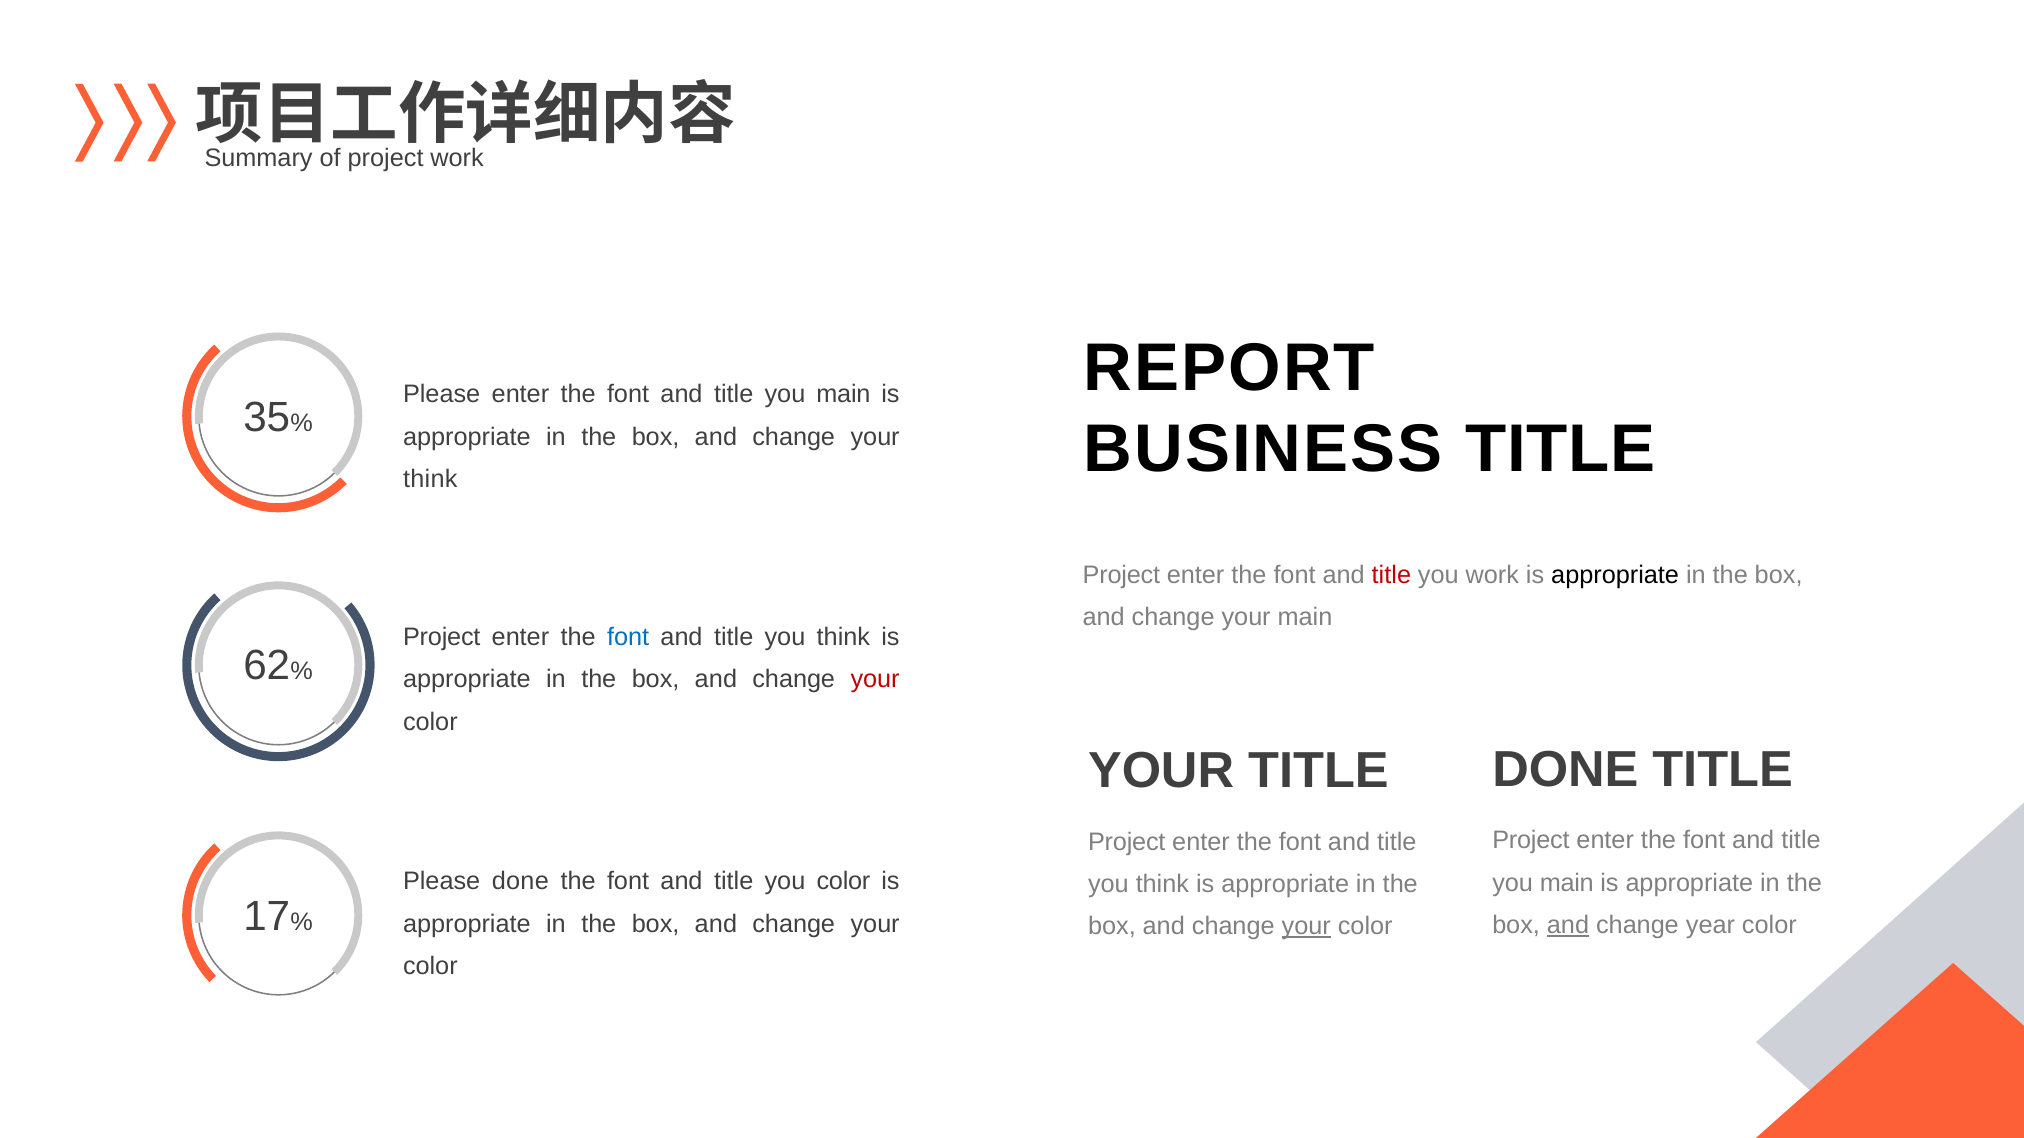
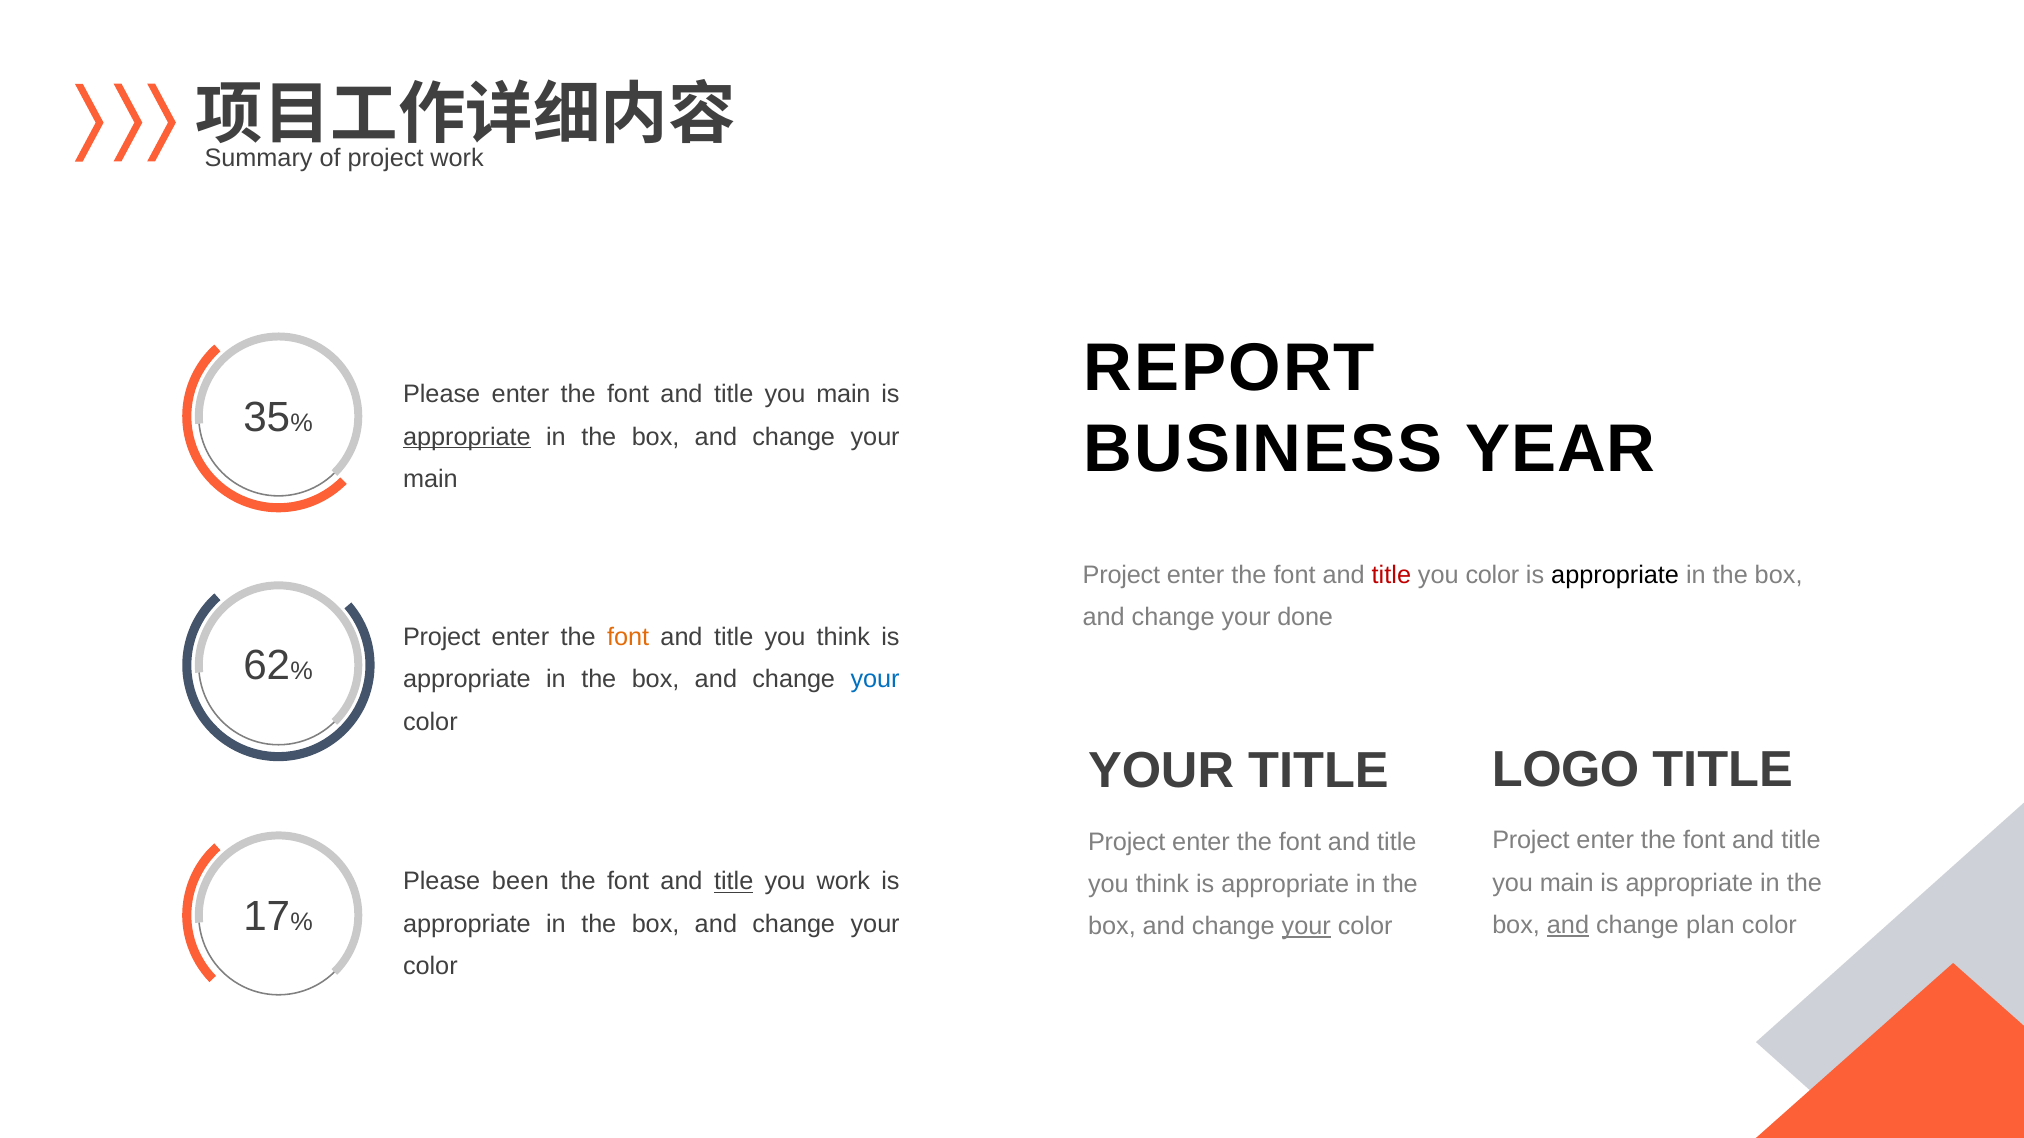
BUSINESS TITLE: TITLE -> YEAR (1561, 450)
appropriate underline: none -> present (467, 437)
think: think -> main (430, 479)
you work: work -> color (1492, 575)
your main: main -> done (1305, 618)
font colour: blue -> orange (628, 638)
your colour: red -> blue (875, 680)
DONE: DONE -> LOGO (1566, 771)
Please done: done -> been (520, 882)
title underline: none -> present (734, 882)
you color: color -> work (843, 882)
year: year -> plan (1710, 925)
